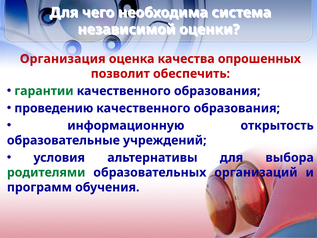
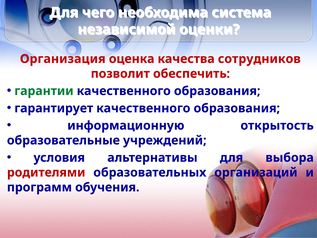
опрошенных: опрошенных -> сотрудников (259, 59)
проведению: проведению -> гарантирует (54, 108)
родителями colour: green -> red (46, 172)
